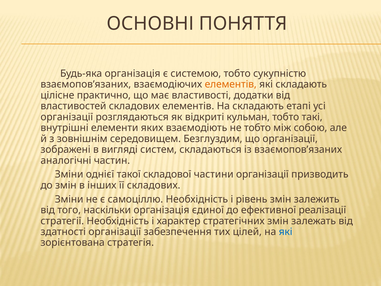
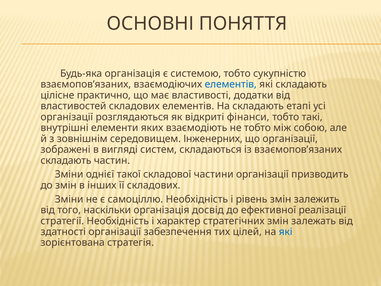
елементів colour: orange -> blue (231, 84)
кульман: кульман -> фінанси (248, 117)
Безглуздим: Безглуздим -> Інженерних (213, 139)
аналогiчнi: аналогiчнi -> складають (66, 160)
єдиної: єдиної -> досвід (208, 210)
